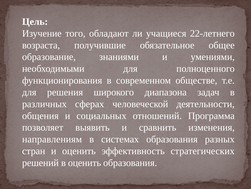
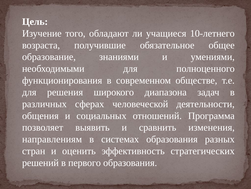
22-летнего: 22-летнего -> 10-летнего (212, 33)
в оценить: оценить -> первого (85, 162)
